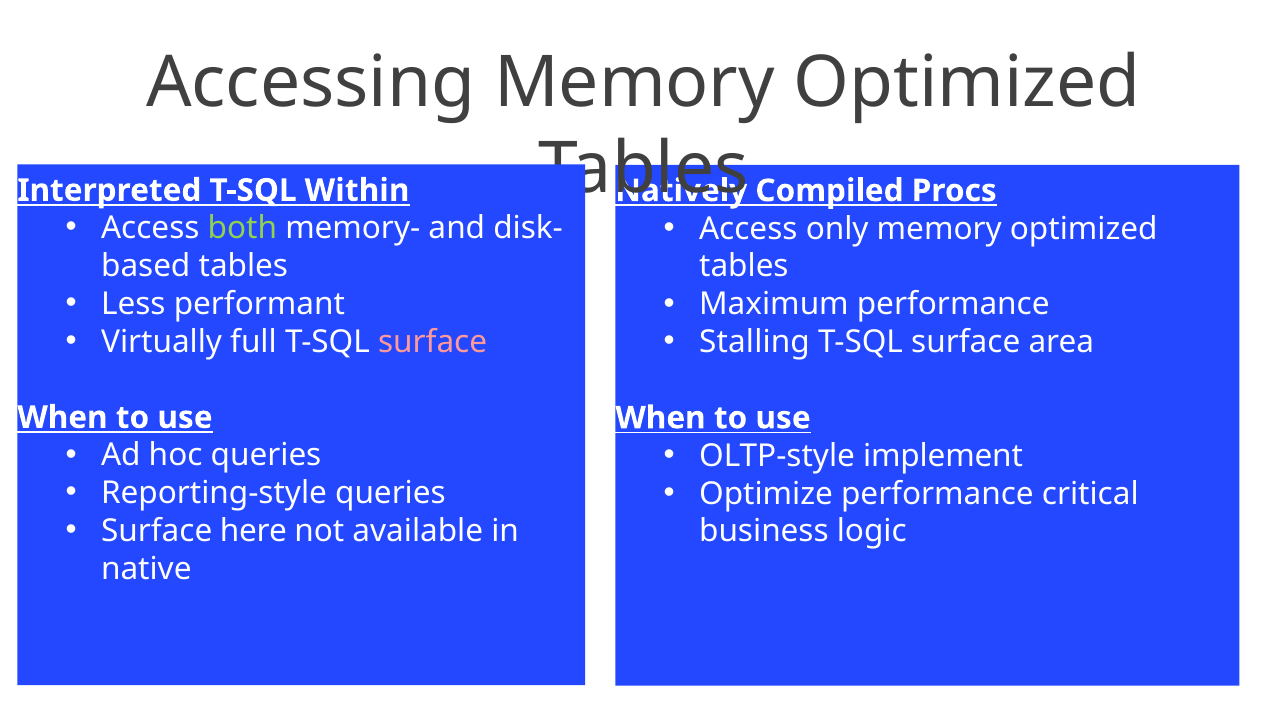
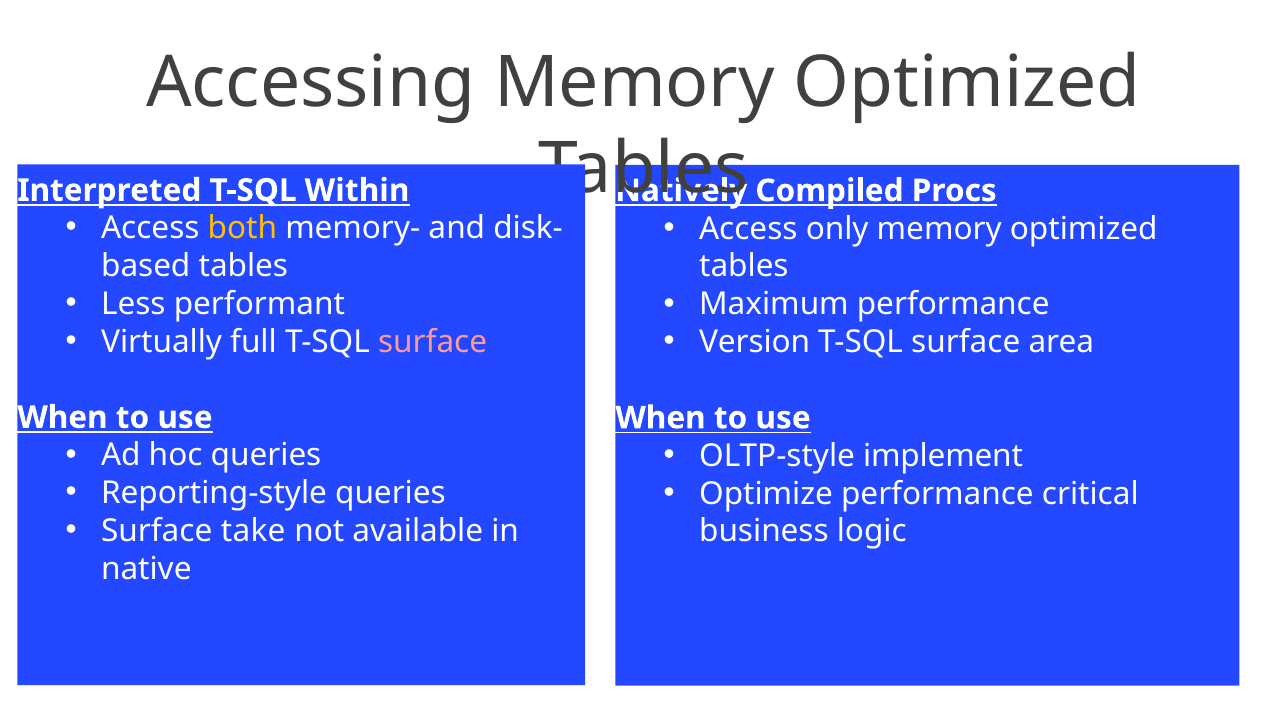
both colour: light green -> yellow (242, 228)
Stalling: Stalling -> Version (755, 342)
here: here -> take (253, 531)
